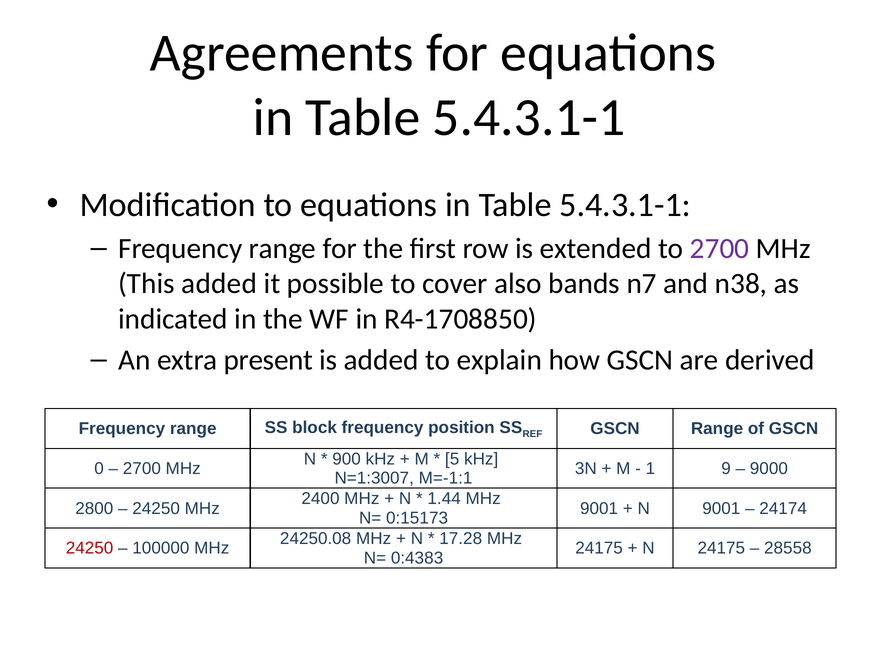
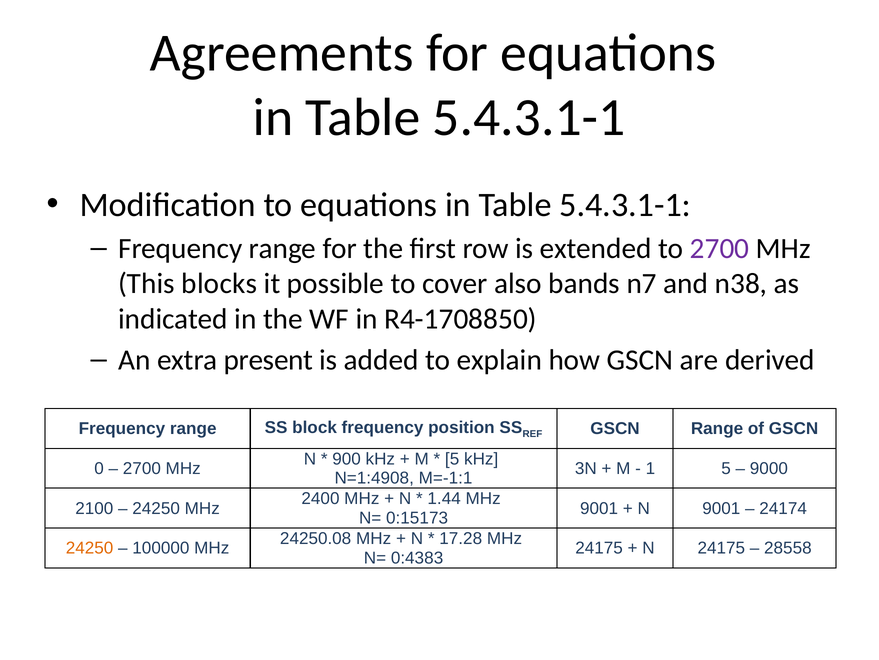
This added: added -> blocks (219, 283)
1 9: 9 -> 5 (726, 468)
N=1:3007: N=1:3007 -> N=1:4908 (374, 478)
2800: 2800 -> 2100 (94, 508)
24250 colour: red -> orange (90, 548)
